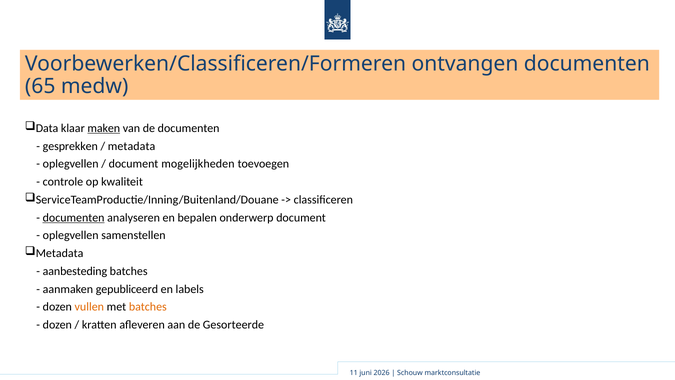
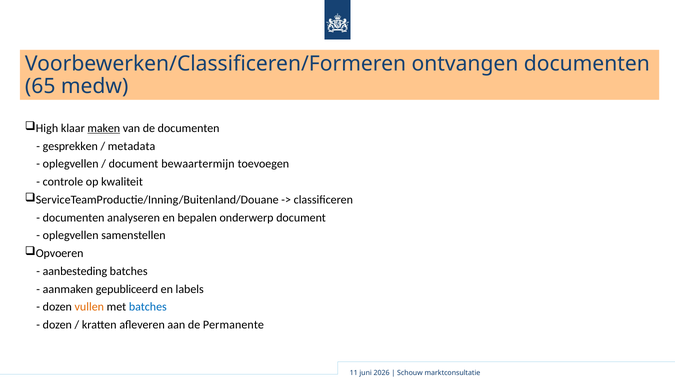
Data: Data -> High (47, 128)
mogelijkheden: mogelijkheden -> bewaartermijn (198, 164)
documenten underline: present -> none (74, 217)
Metadata: Metadata -> Opvoeren (60, 253)
batches colour: orange -> blue (148, 307)
Gesorteerde: Gesorteerde -> Permanente (233, 325)
